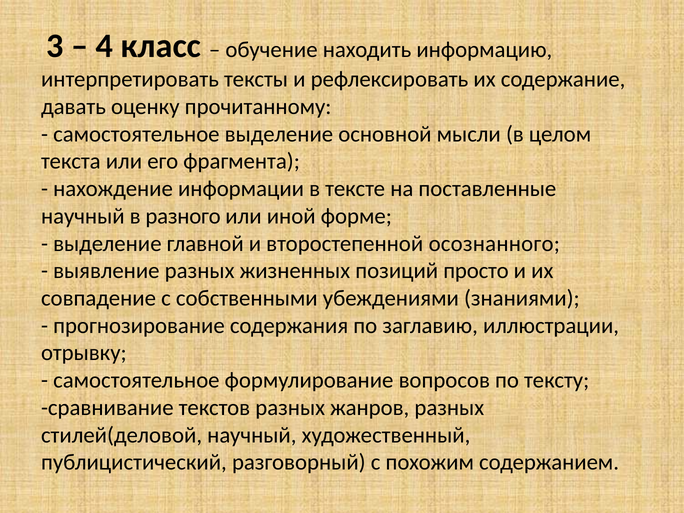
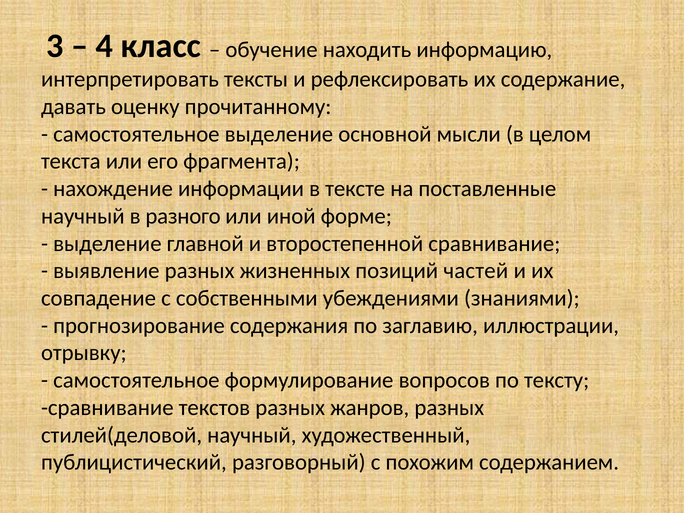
второстепенной осознанного: осознанного -> сравнивание (494, 243)
просто: просто -> частей (476, 271)
